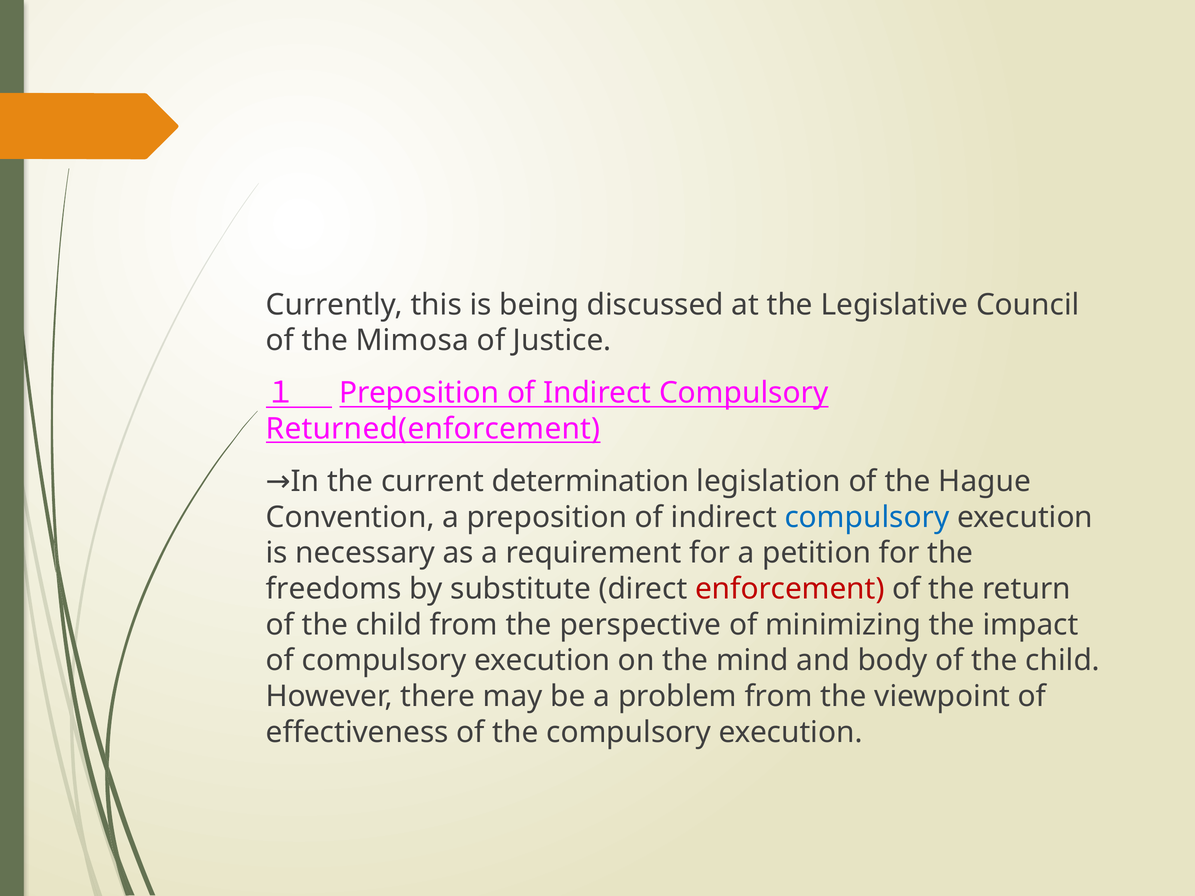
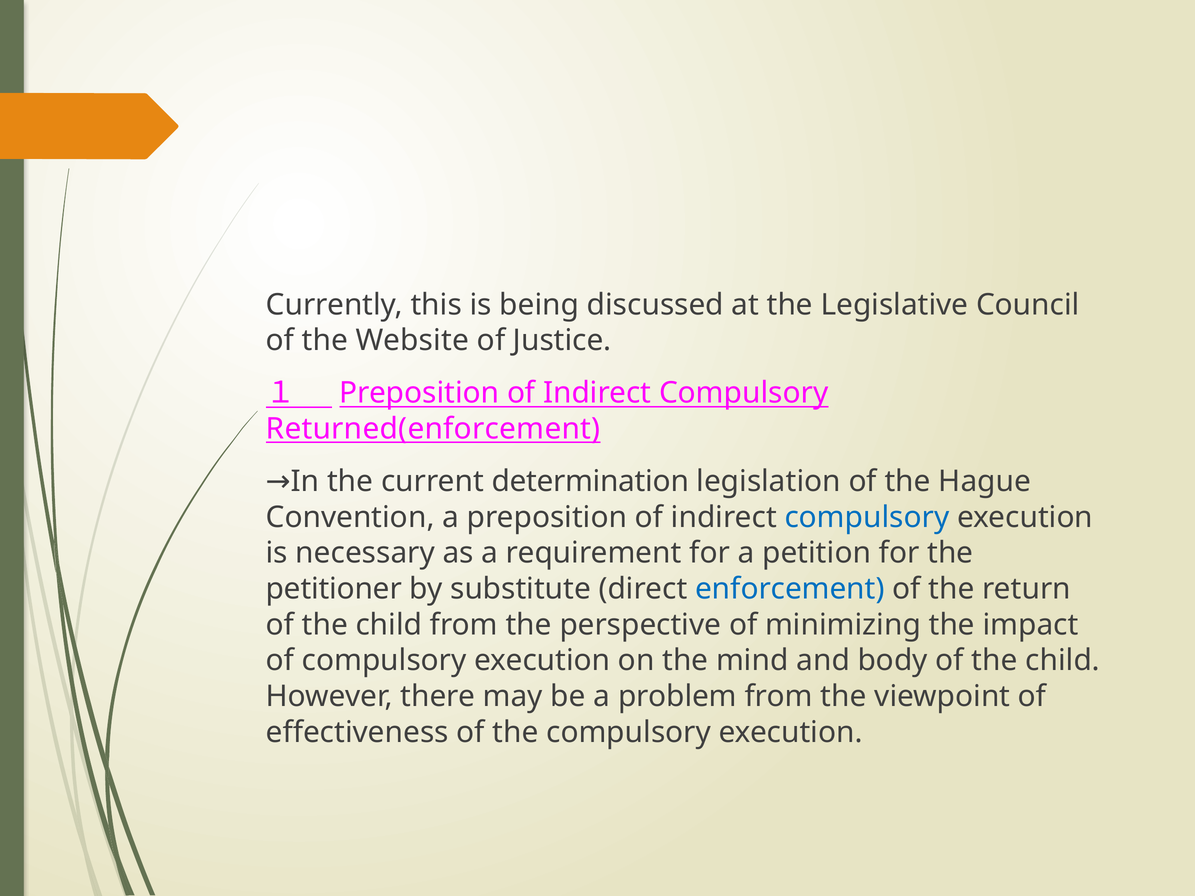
Mimosa: Mimosa -> Website (412, 341)
freedoms: freedoms -> petitioner (334, 589)
enforcement colour: red -> blue (790, 589)
